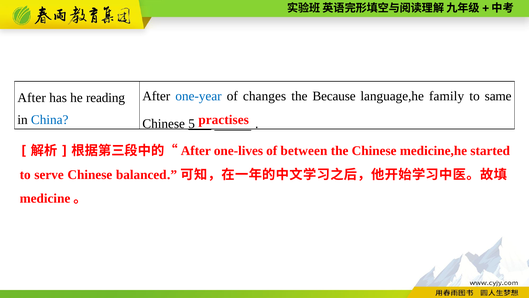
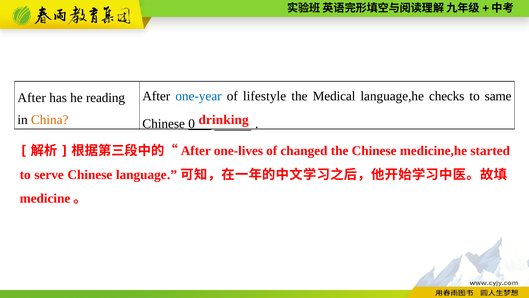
changes: changes -> lifestyle (265, 96)
Because: Because -> Medical (334, 96)
family: family -> checks (447, 96)
China colour: blue -> orange (50, 120)
practises: practises -> drinking (224, 120)
5: 5 -> 0 (192, 124)
between: between -> changed (304, 151)
balanced: balanced -> language (141, 175)
